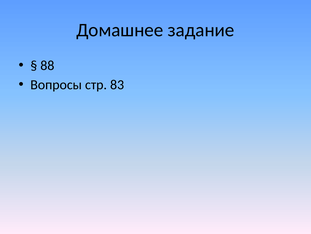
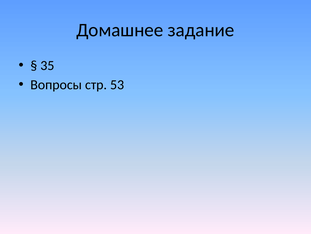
88: 88 -> 35 (47, 65)
83: 83 -> 53 (117, 85)
